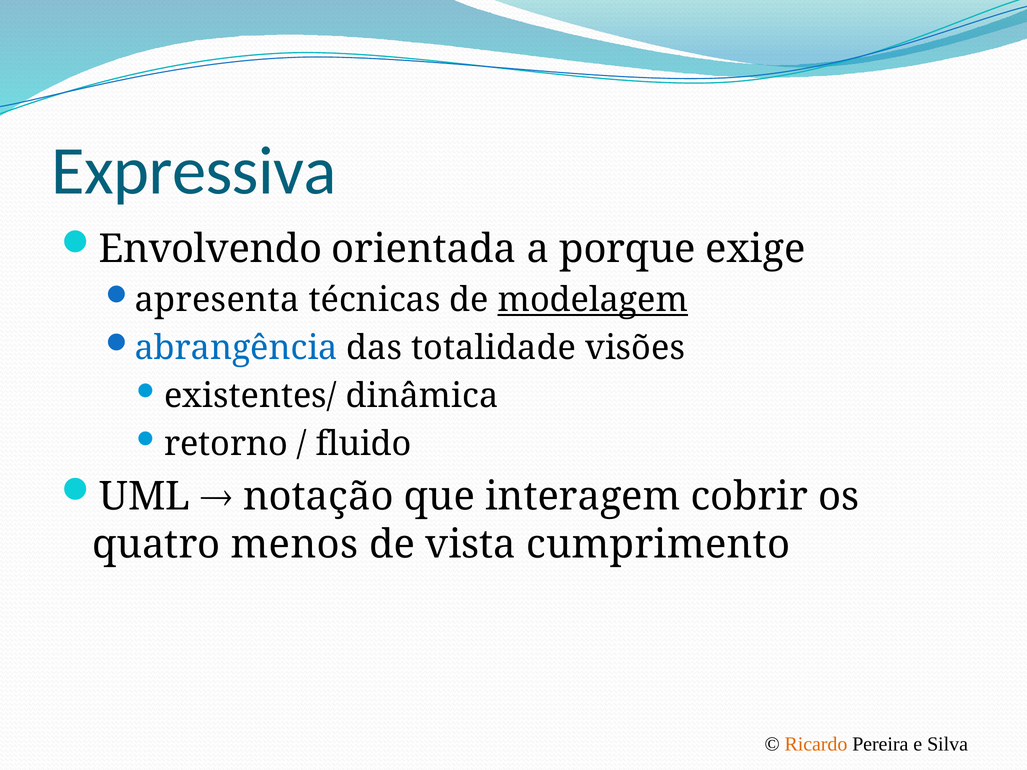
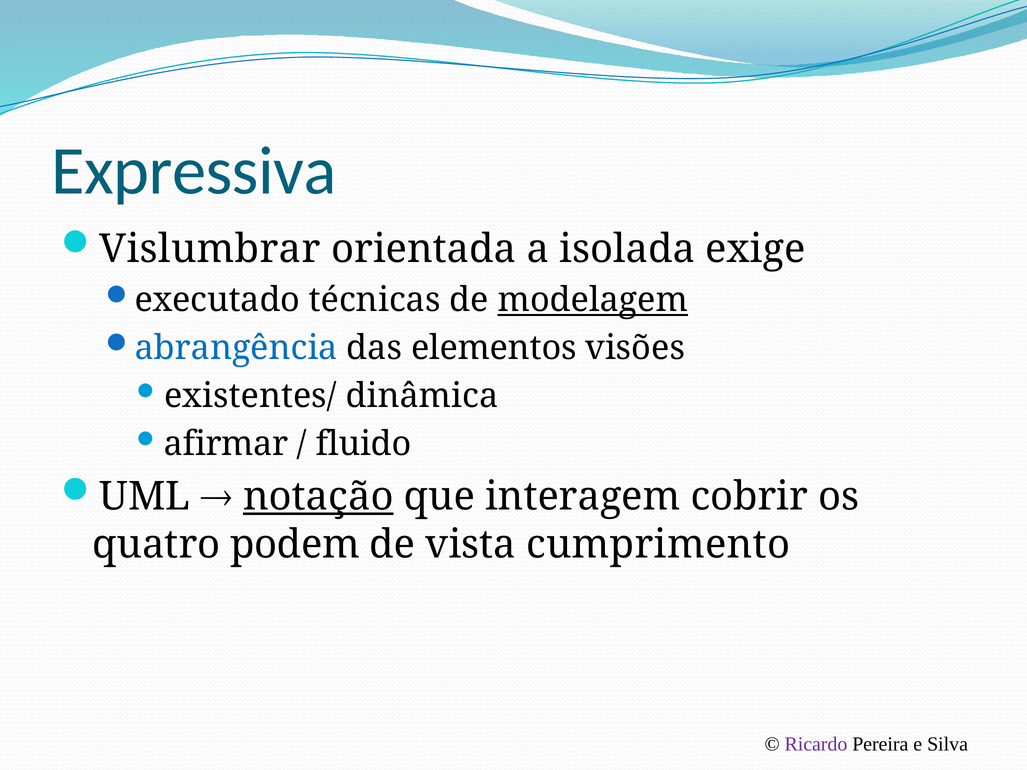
Envolvendo: Envolvendo -> Vislumbrar (210, 249)
porque: porque -> isolada (627, 249)
apresenta: apresenta -> executado (217, 300)
totalidade: totalidade -> elementos (494, 348)
retorno: retorno -> afirmar (226, 444)
notação underline: none -> present (318, 497)
menos: menos -> podem (295, 545)
Ricardo colour: orange -> purple (816, 744)
